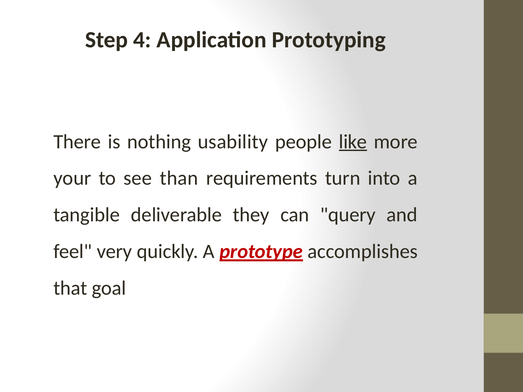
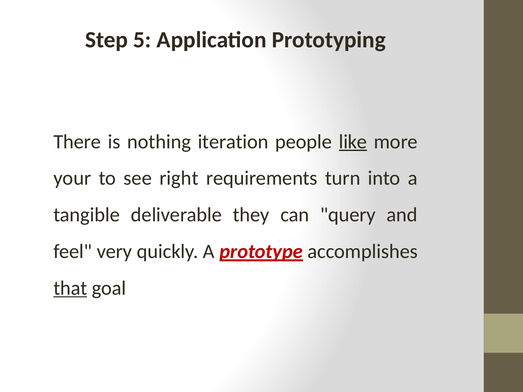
4: 4 -> 5 (142, 40)
usability: usability -> iteration (233, 142)
than: than -> right (179, 178)
that underline: none -> present (70, 288)
